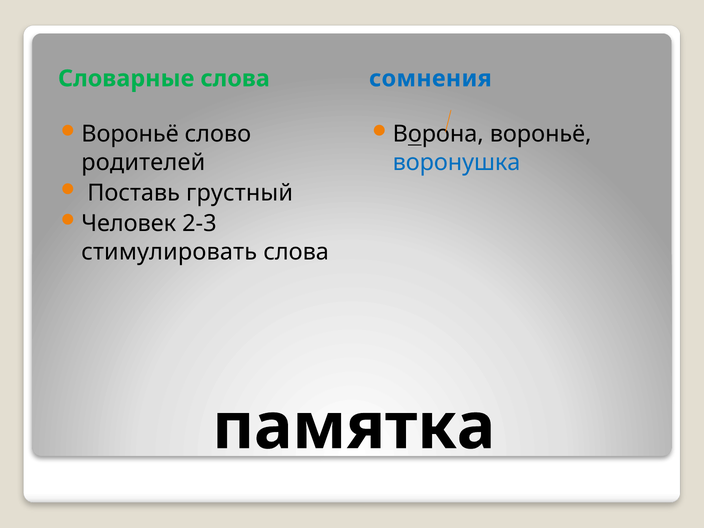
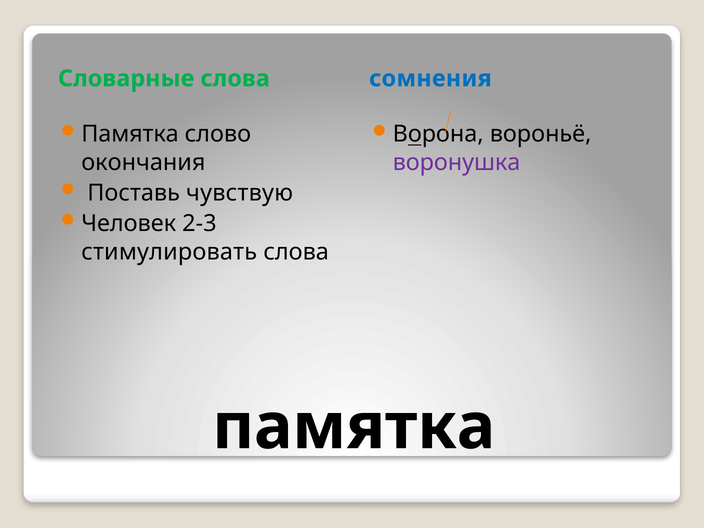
Вороньё: Вороньё -> Памятка (130, 134)
родителей: родителей -> окончания (143, 162)
воронушка colour: blue -> purple (457, 162)
грустный: грустный -> чувствую (240, 193)
